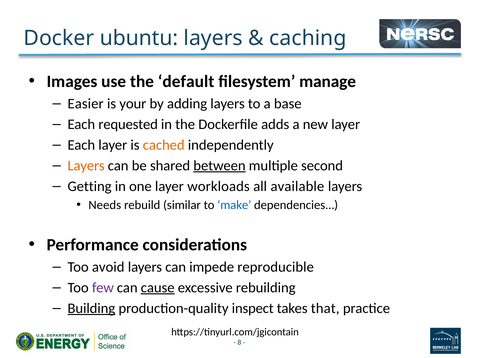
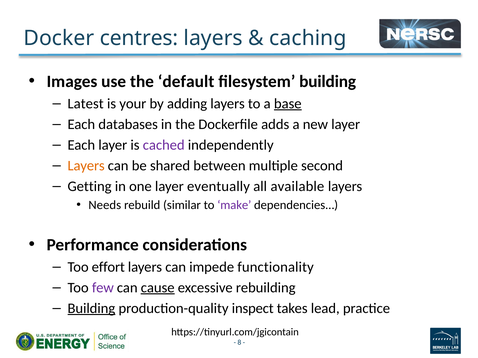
ubuntu: ubuntu -> centres (139, 38)
filesystem manage: manage -> building (328, 82)
Easier: Easier -> Latest (86, 104)
base underline: none -> present (288, 104)
requested: requested -> databases (128, 124)
cached colour: orange -> purple (164, 145)
between underline: present -> none (220, 166)
workloads: workloads -> eventually (218, 187)
make colour: blue -> purple (234, 205)
avoid: avoid -> effort (108, 267)
reproducible: reproducible -> functionality (276, 267)
that: that -> lead (325, 309)
